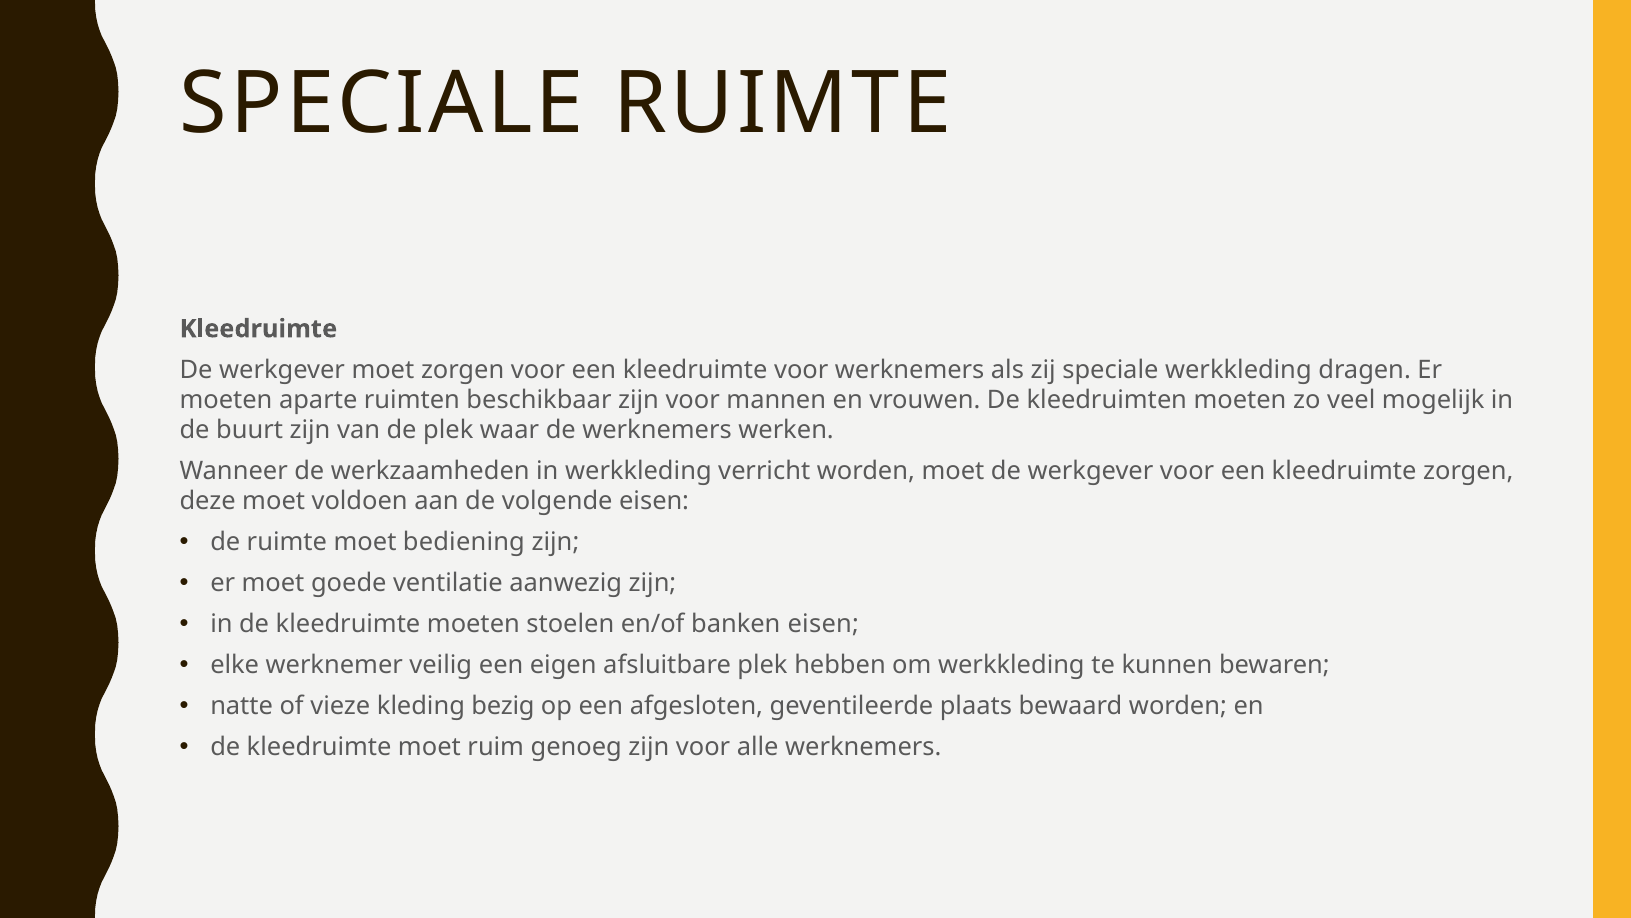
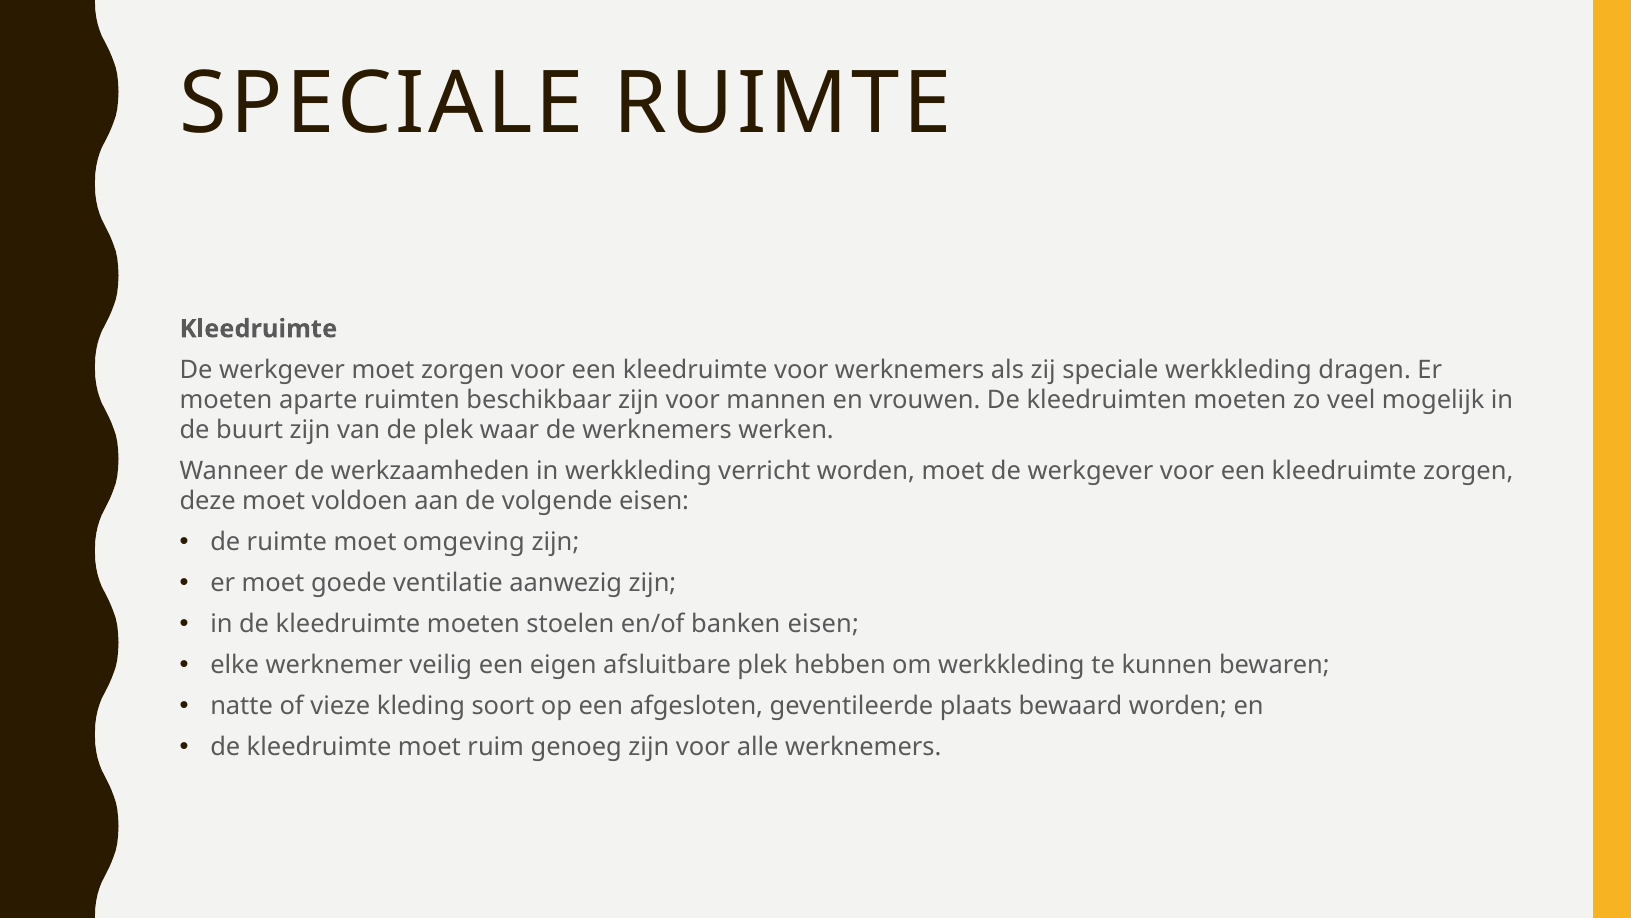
bediening: bediening -> omgeving (464, 542)
bezig: bezig -> soort (503, 706)
